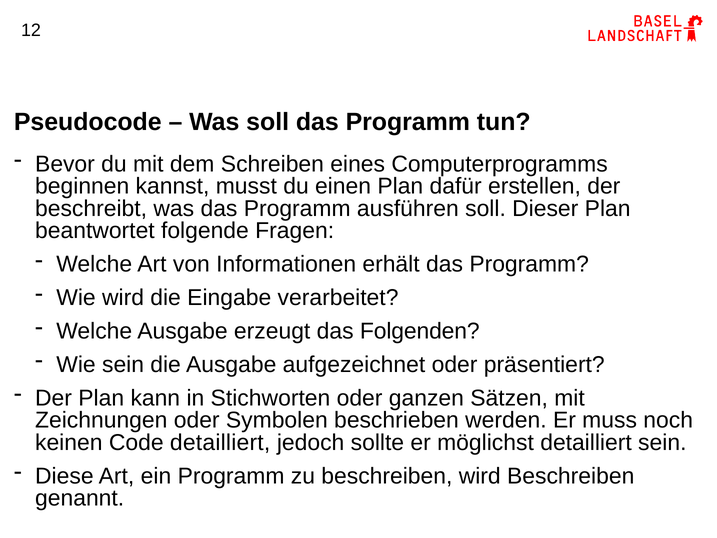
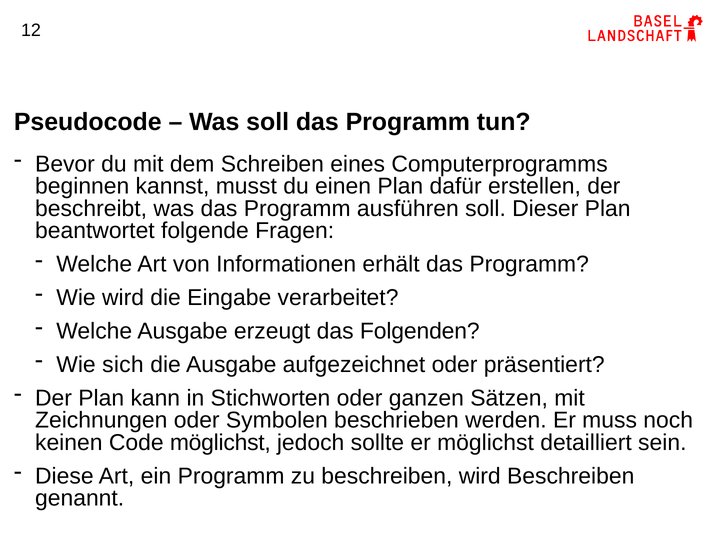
Wie sein: sein -> sich (123, 365)
Code detailliert: detailliert -> möglichst (220, 442)
